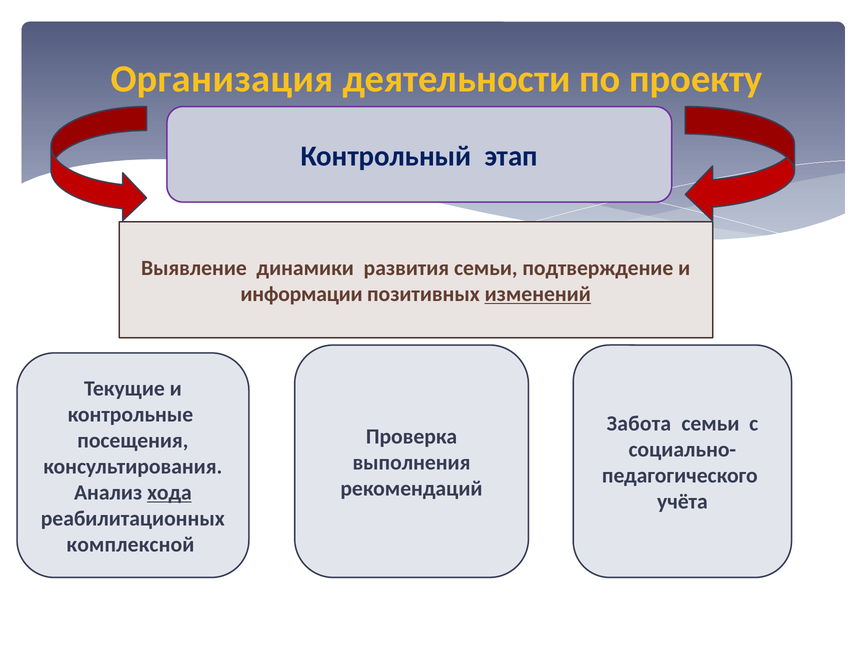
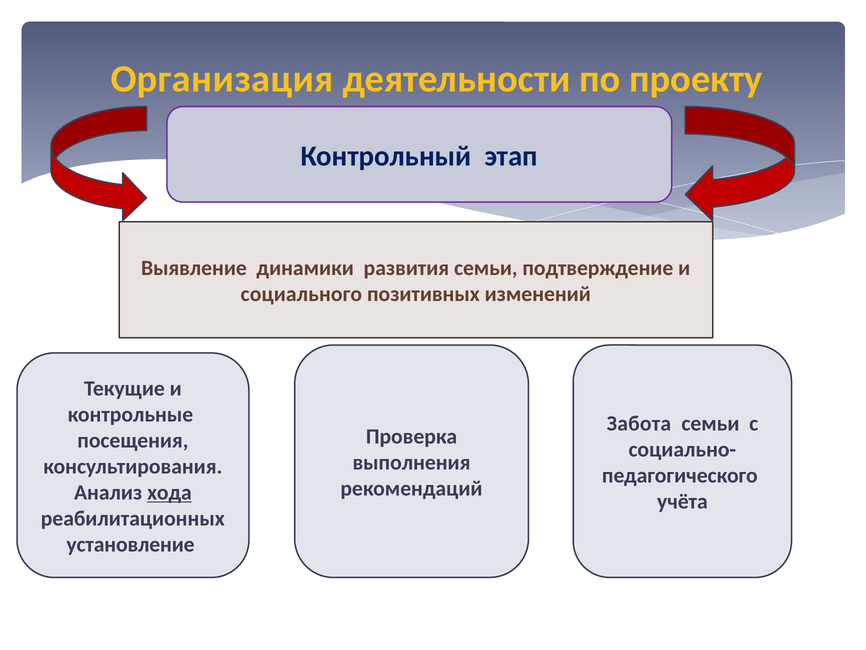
информации: информации -> социального (301, 294)
изменений underline: present -> none (538, 294)
комплексной: комплексной -> установление (131, 544)
